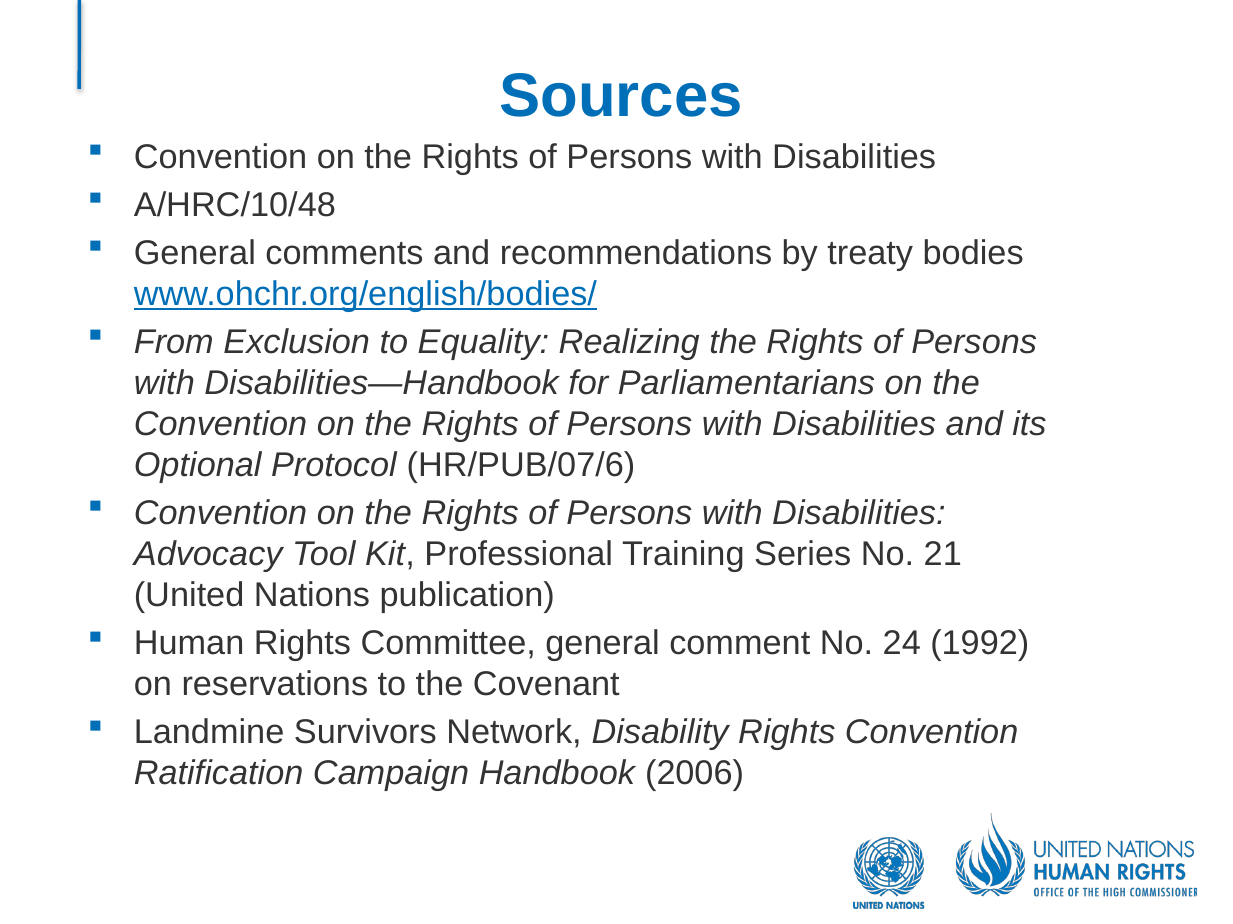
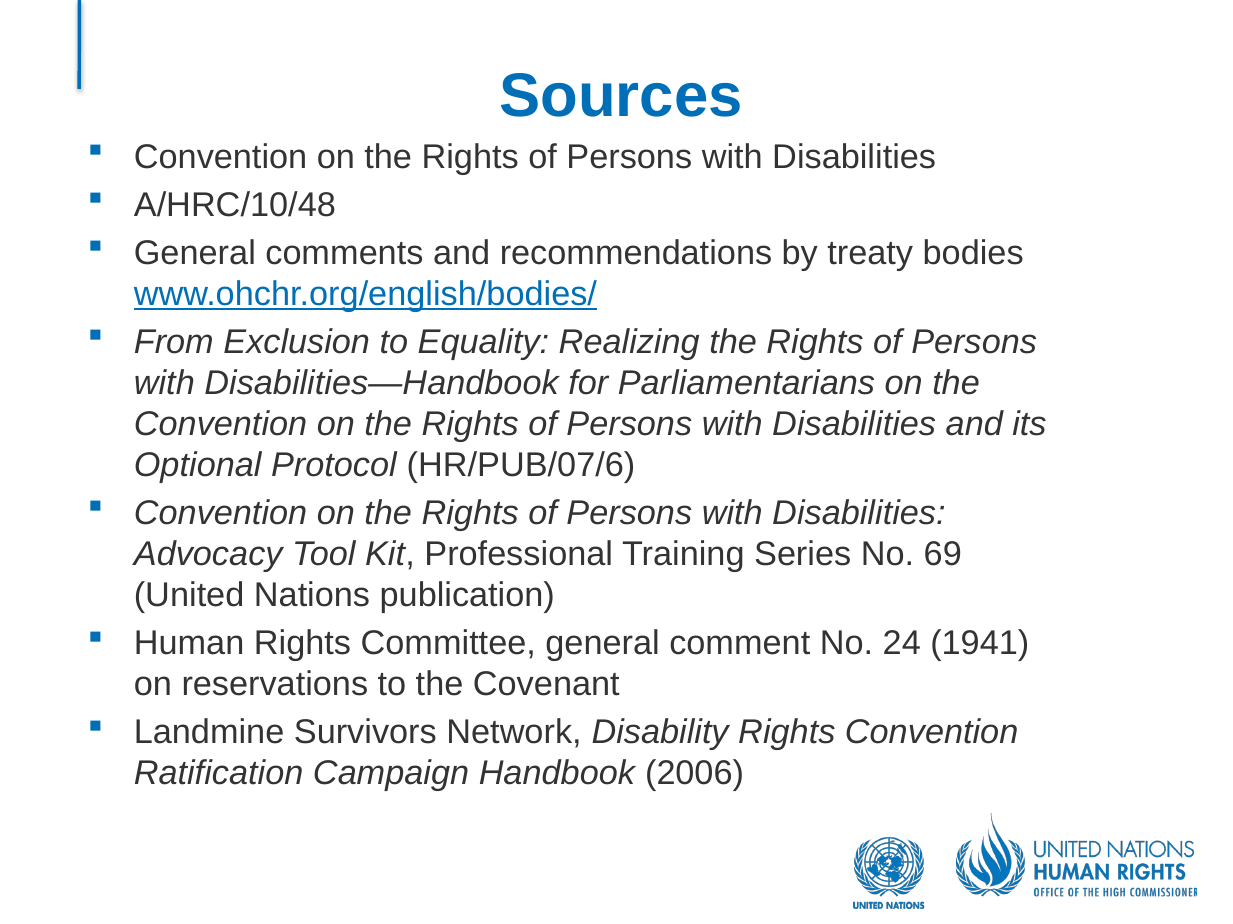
21: 21 -> 69 (943, 555)
1992: 1992 -> 1941 (980, 644)
